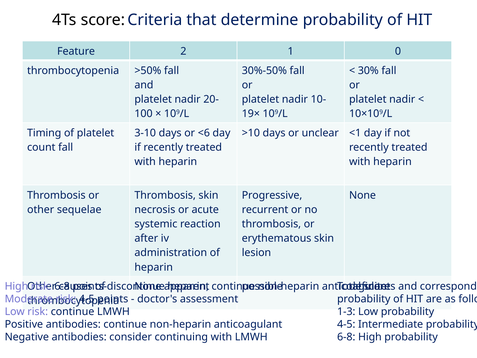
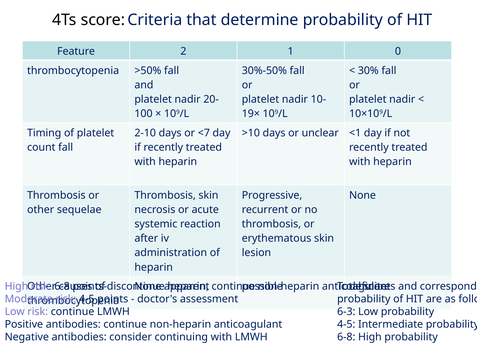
3-10: 3-10 -> 2-10 (145, 133)
<6: <6 -> <7 (204, 133)
1-3: 1-3 -> 6-3 (346, 311)
